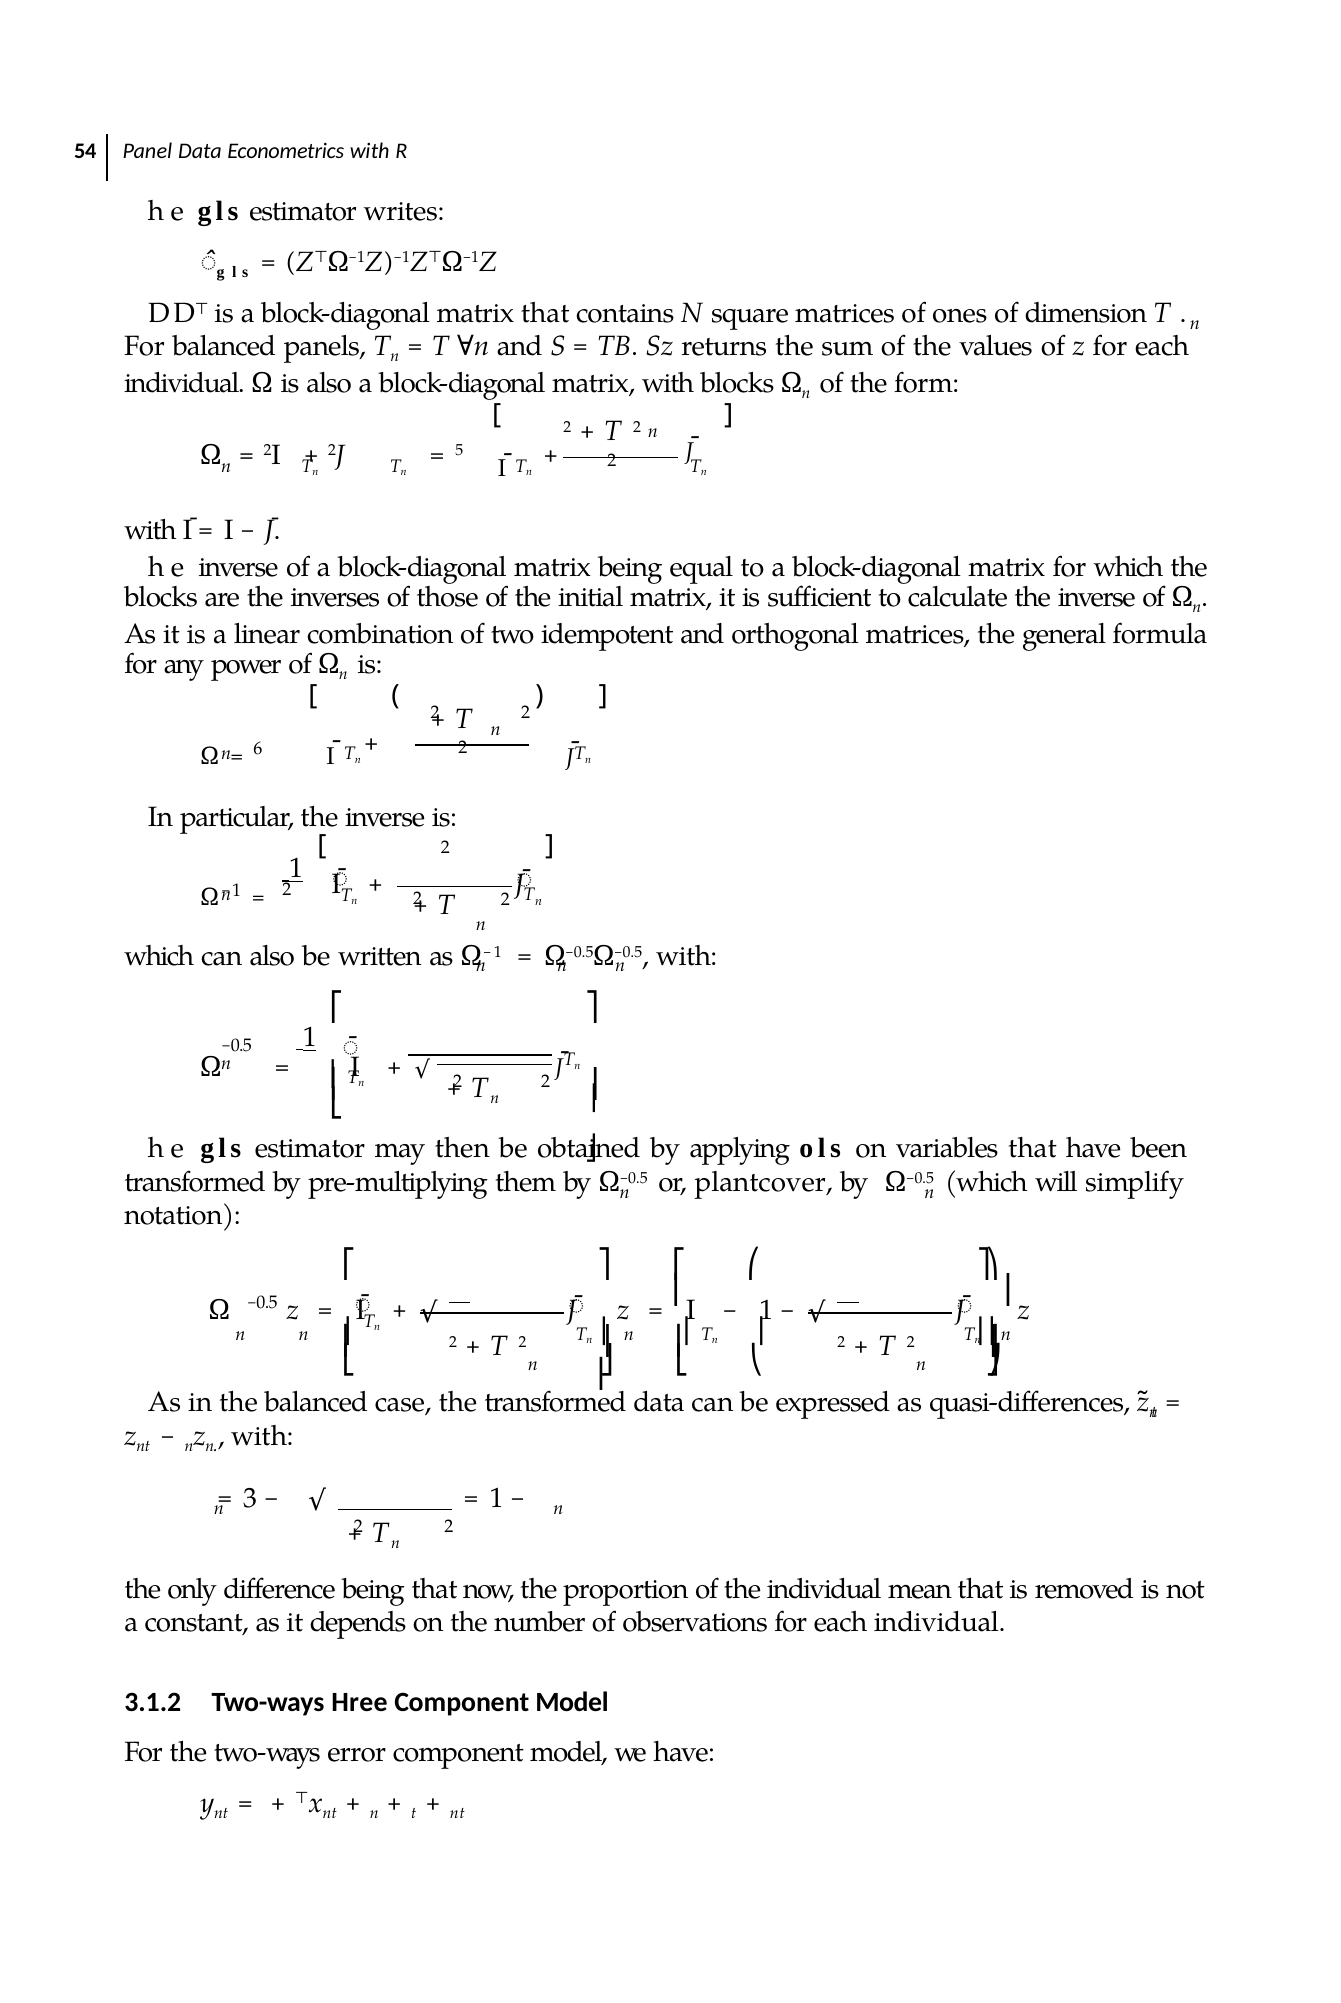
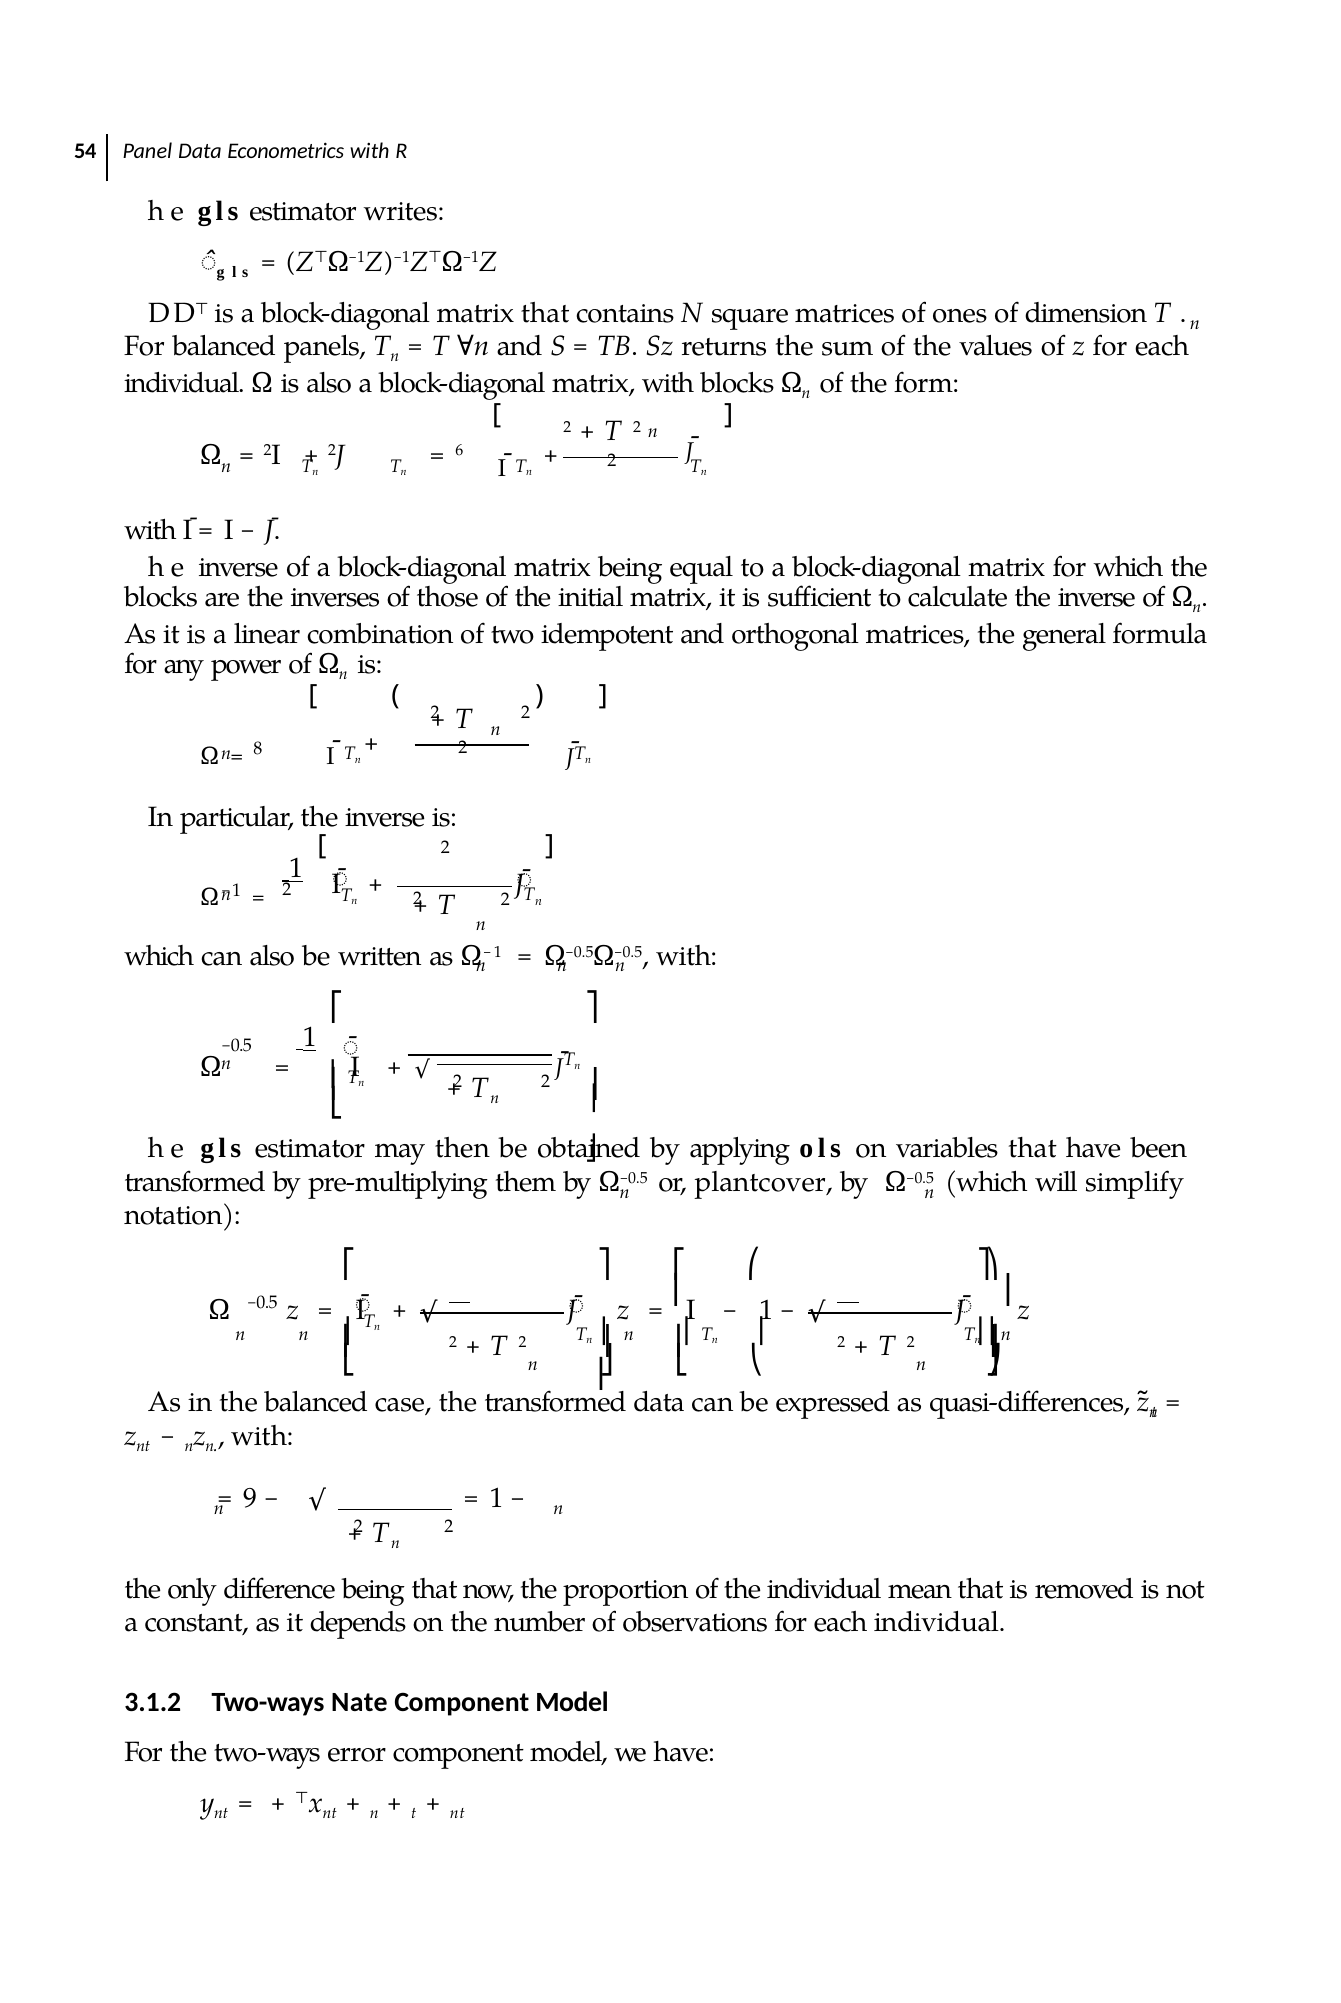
5: 5 -> 6 (459, 450)
6: 6 -> 8 (258, 749)
3: 3 -> 9 (250, 1498)
Hree: Hree -> Nate (359, 1703)
